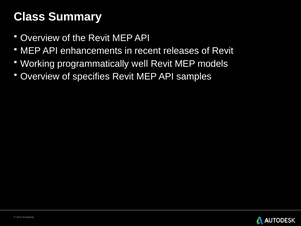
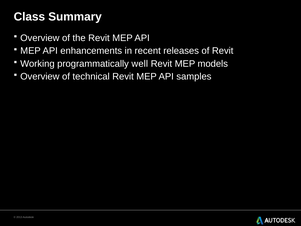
specifies: specifies -> technical (91, 76)
